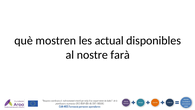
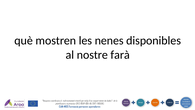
actual: actual -> nenes (109, 40)
